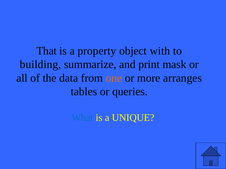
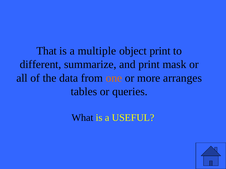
property: property -> multiple (97, 51)
object with: with -> print (160, 51)
building: building -> different (41, 65)
What colour: blue -> black (82, 118)
UNIQUE: UNIQUE -> USEFUL (133, 118)
